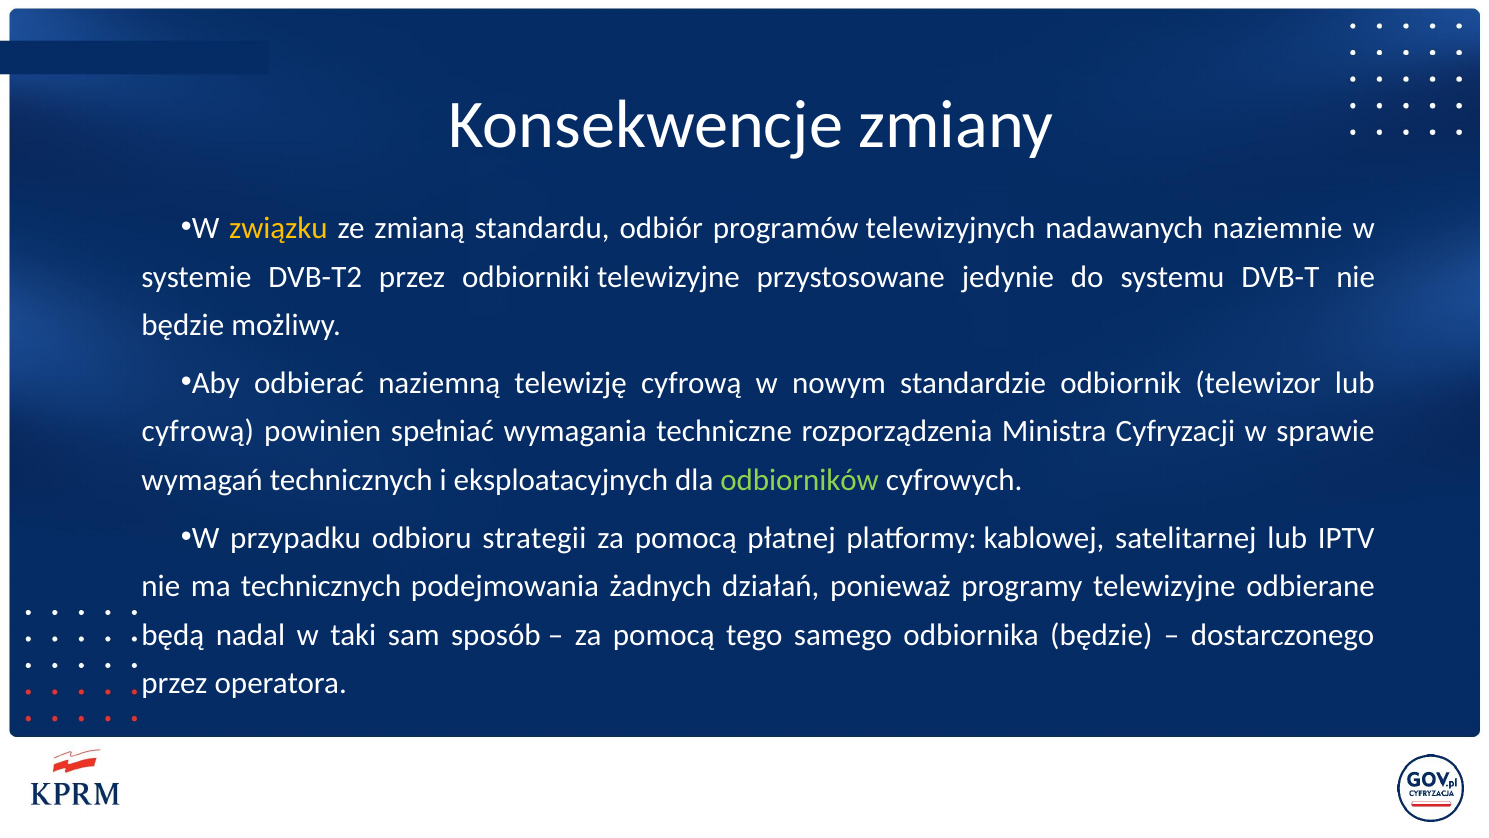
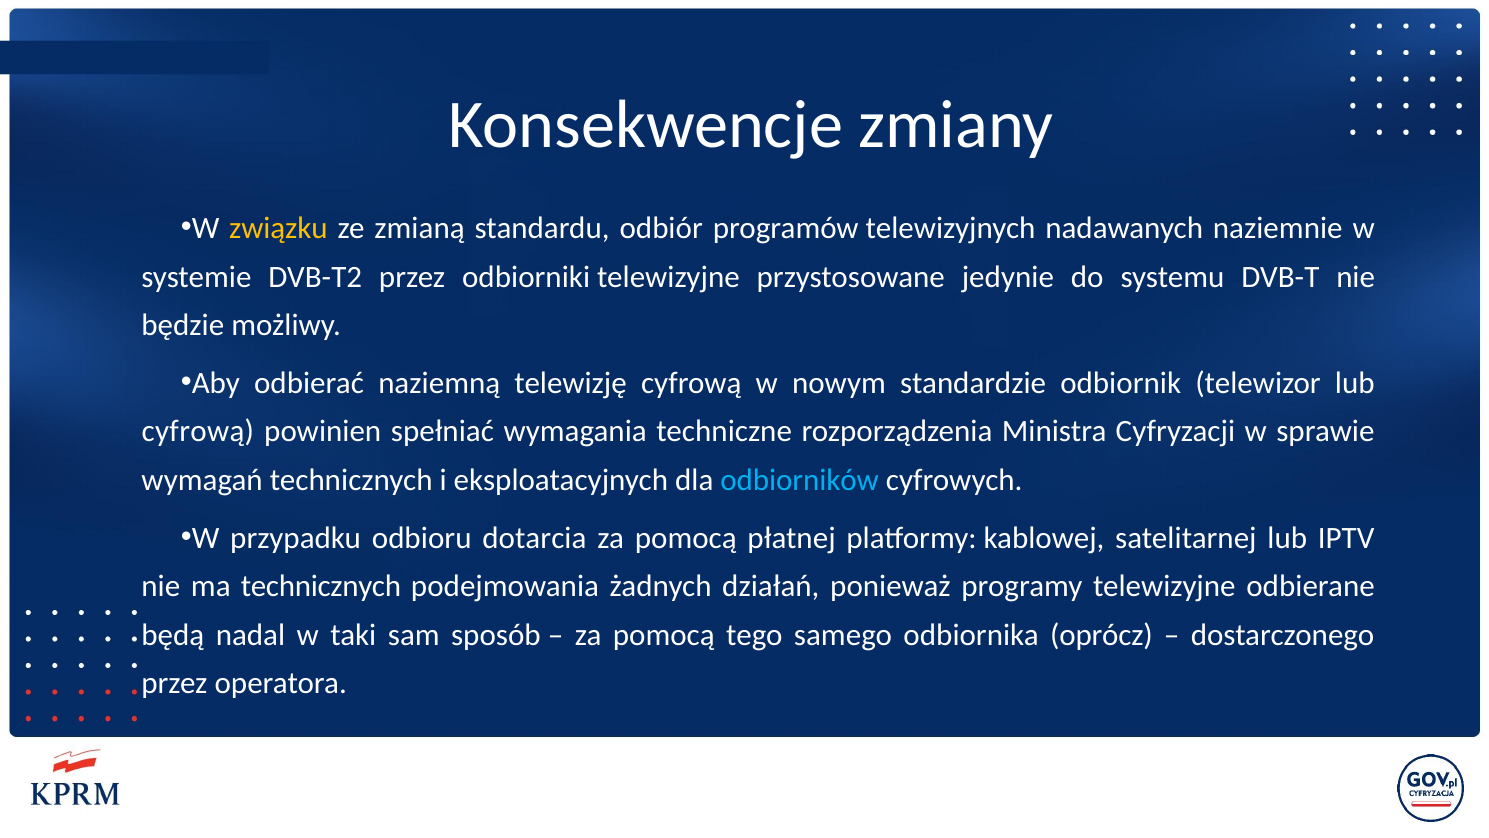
odbiorników colour: light green -> light blue (800, 480)
strategii: strategii -> dotarcia (534, 538)
odbiornika będzie: będzie -> oprócz (1101, 634)
